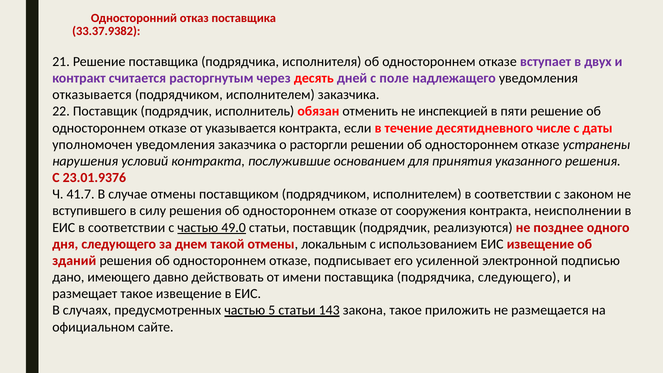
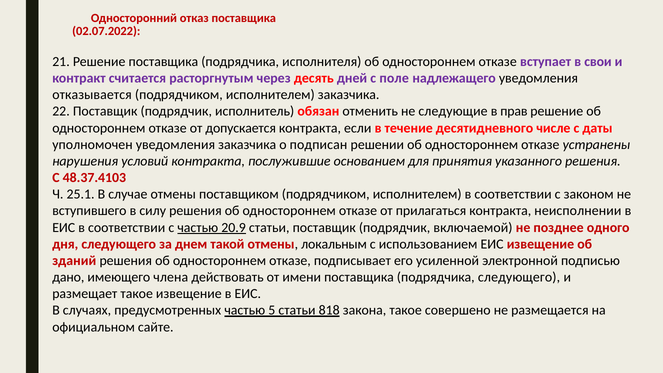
33.37.9382: 33.37.9382 -> 02.07.2022 (106, 31)
двух: двух -> свои (598, 62)
инспекцией: инспекцией -> следующие (453, 111)
пяти: пяти -> прав (514, 111)
указывается: указывается -> допускается (241, 128)
расторгли: расторгли -> подписан (319, 145)
23.01.9376: 23.01.9376 -> 48.37.4103 (94, 178)
41.7: 41.7 -> 25.1 (81, 194)
сооружения: сооружения -> прилагаться (431, 211)
49.0: 49.0 -> 20.9 (234, 227)
реализуются: реализуются -> включаемой (473, 227)
давно: давно -> члена (171, 277)
143: 143 -> 818 (329, 310)
приложить: приложить -> совершено (458, 310)
